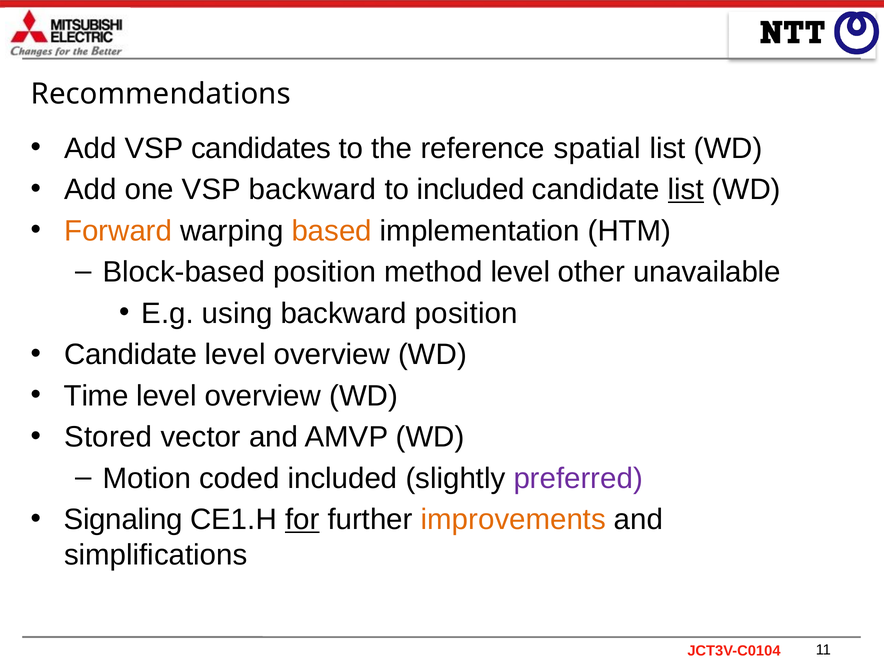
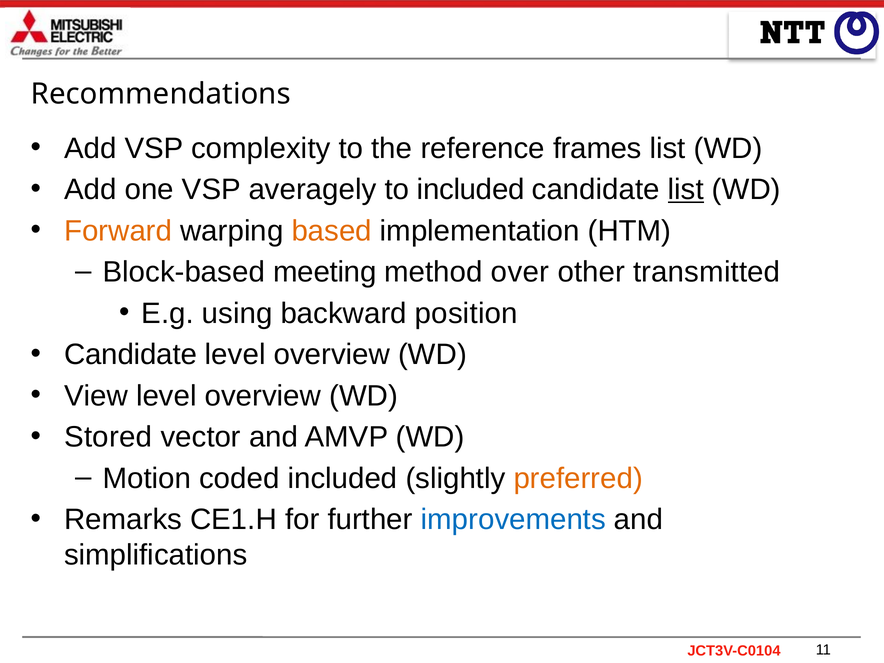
candidates: candidates -> complexity (261, 148)
spatial: spatial -> frames (597, 148)
VSP backward: backward -> averagely (312, 190)
Block-based position: position -> meeting (325, 272)
method level: level -> over (520, 272)
unavailable: unavailable -> transmitted (707, 272)
Time: Time -> View (96, 396)
preferred colour: purple -> orange (578, 478)
Signaling: Signaling -> Remarks (123, 520)
for underline: present -> none (302, 520)
improvements colour: orange -> blue (513, 520)
